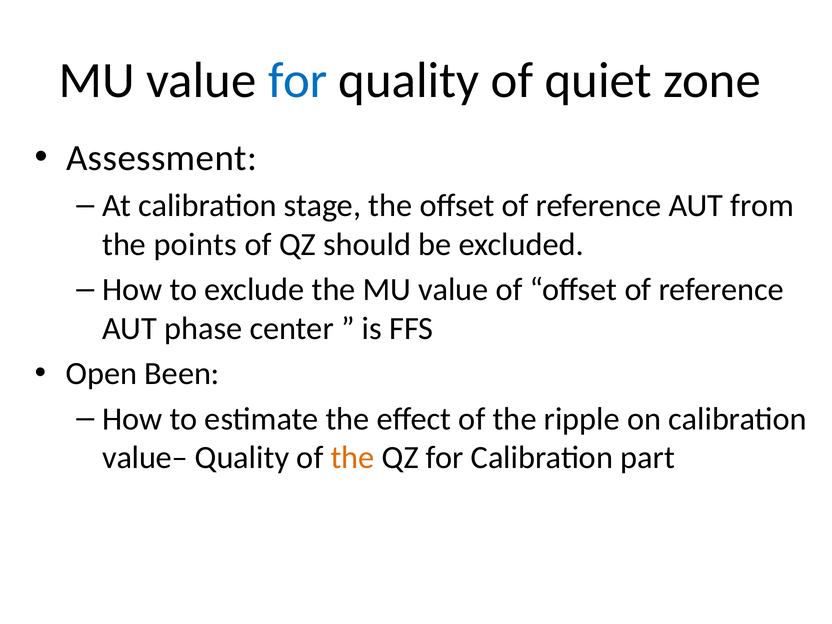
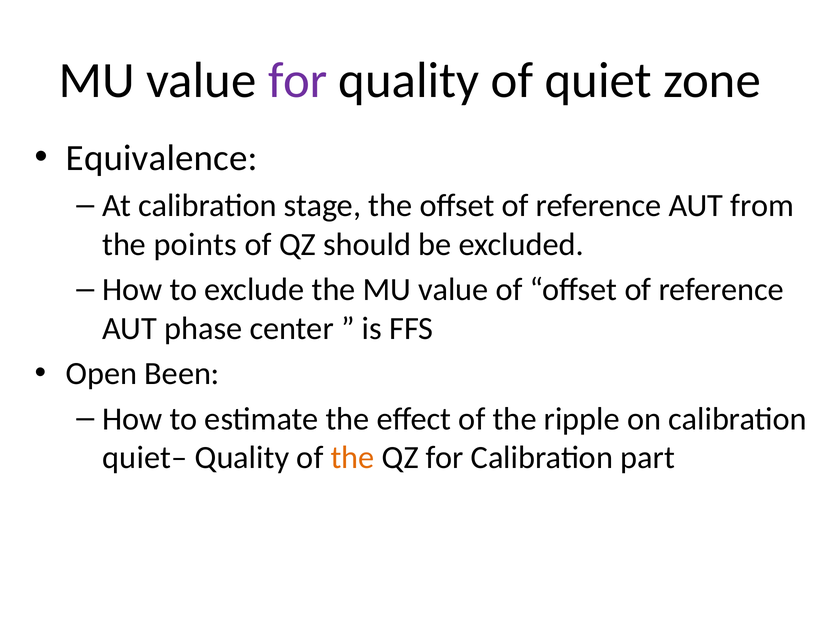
for colour: blue -> purple (298, 81)
Assessment: Assessment -> Equivalence (162, 158)
value–: value– -> quiet– (145, 458)
